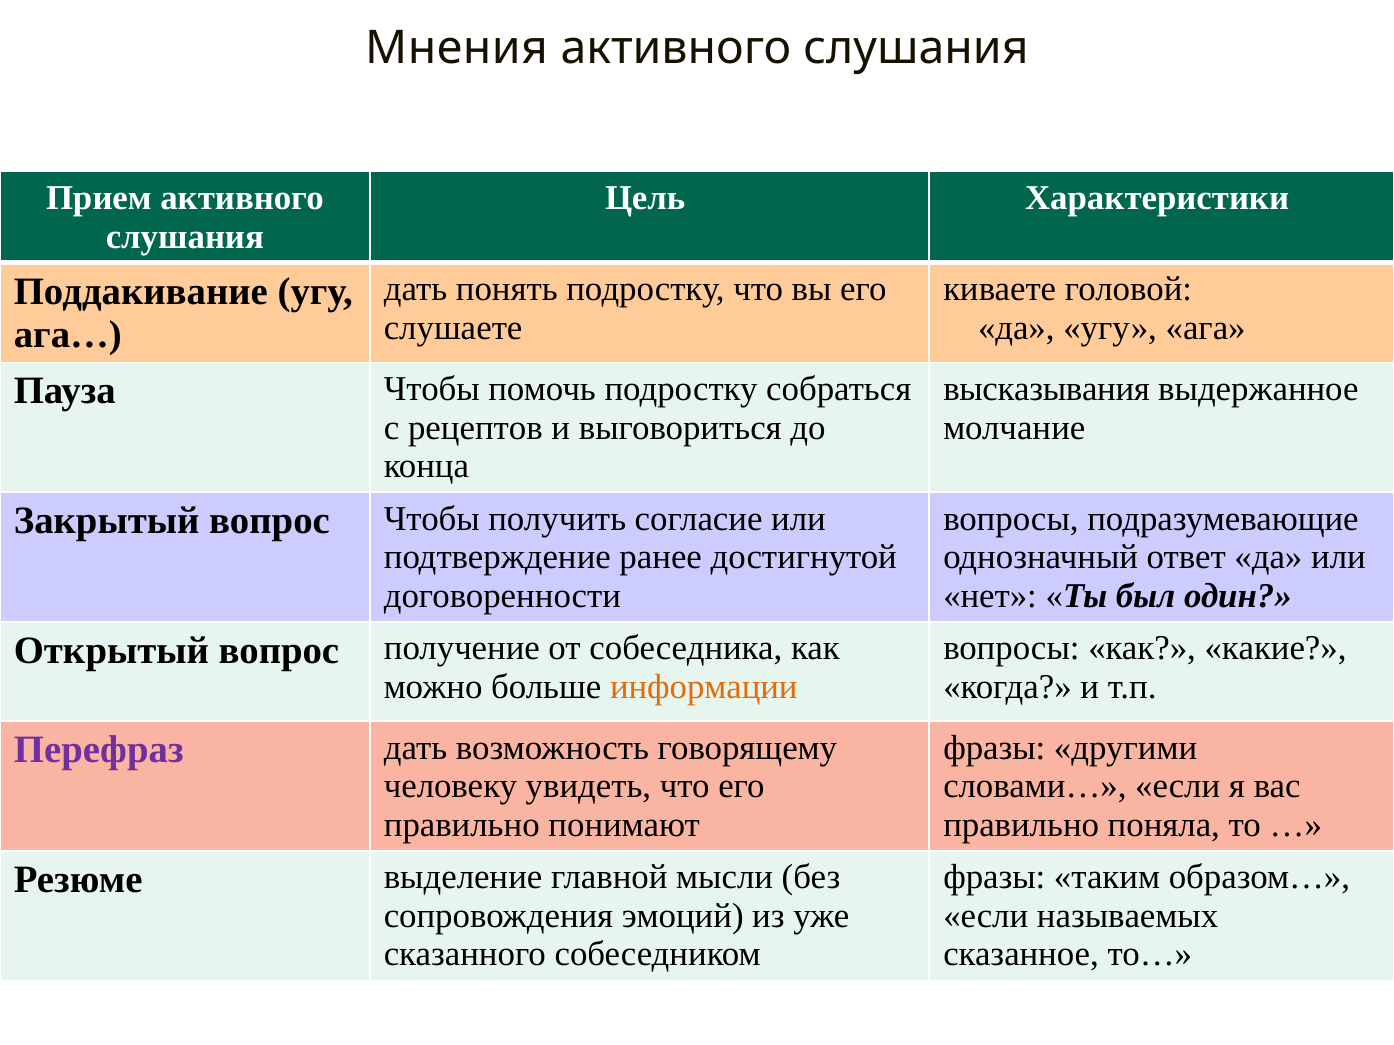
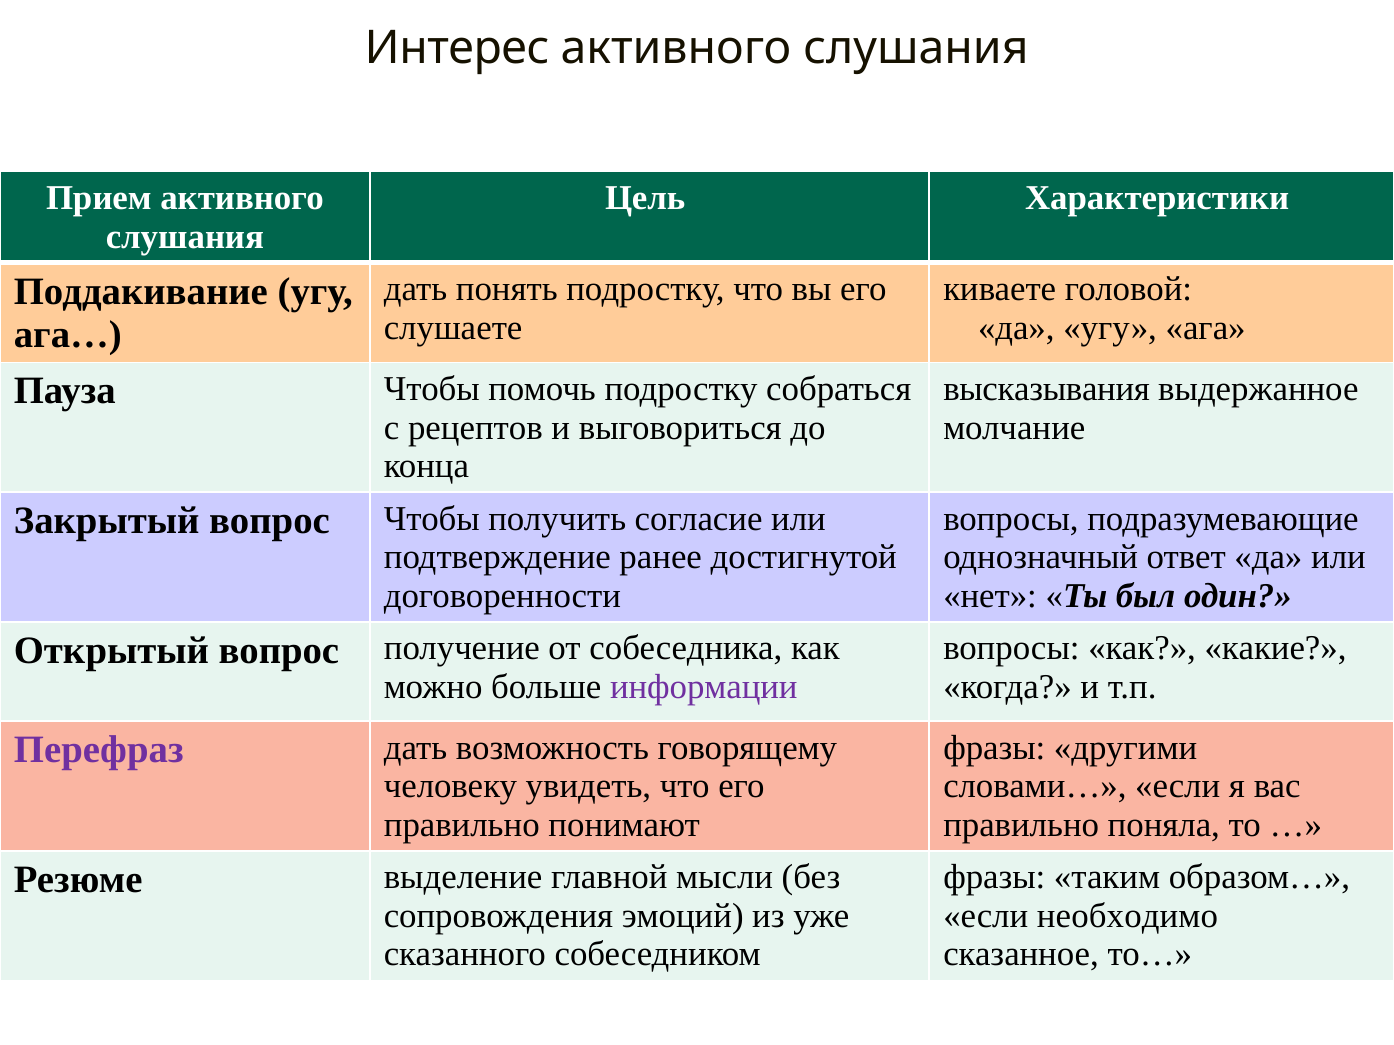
Мнения: Мнения -> Интерес (457, 48)
информации colour: orange -> purple (704, 687)
называемых: называемых -> необходимо (1128, 916)
